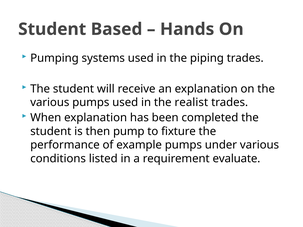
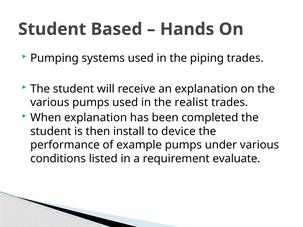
pump: pump -> install (129, 131)
fixture: fixture -> device (178, 131)
